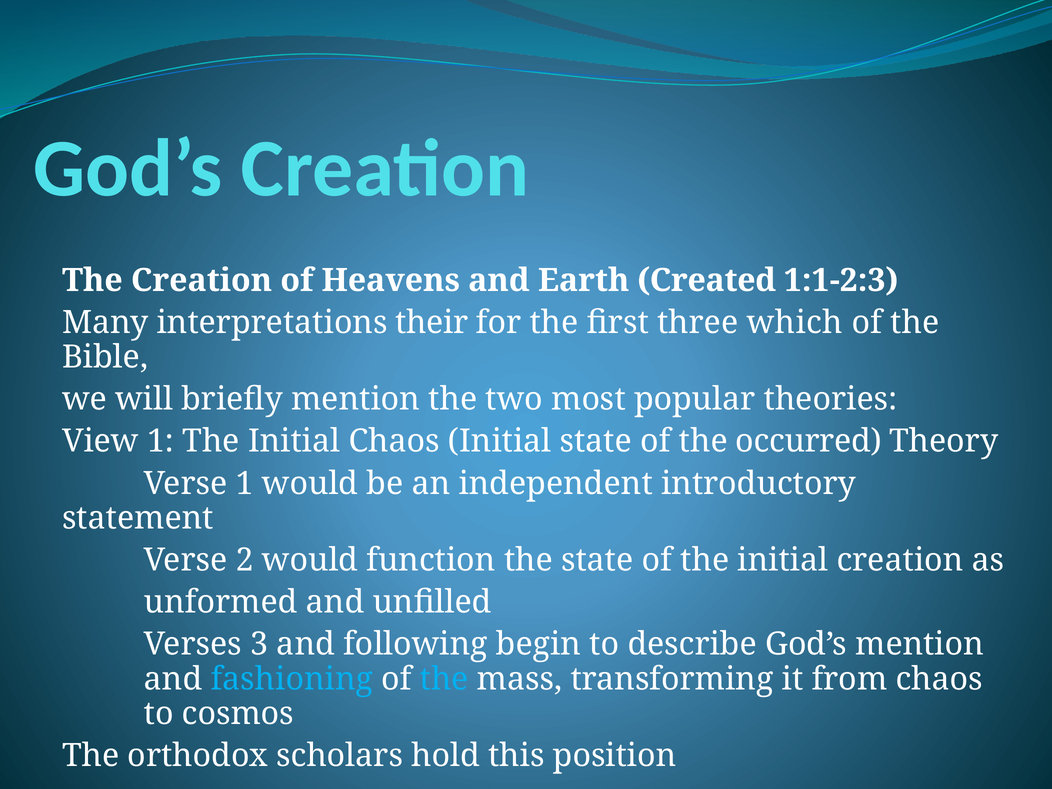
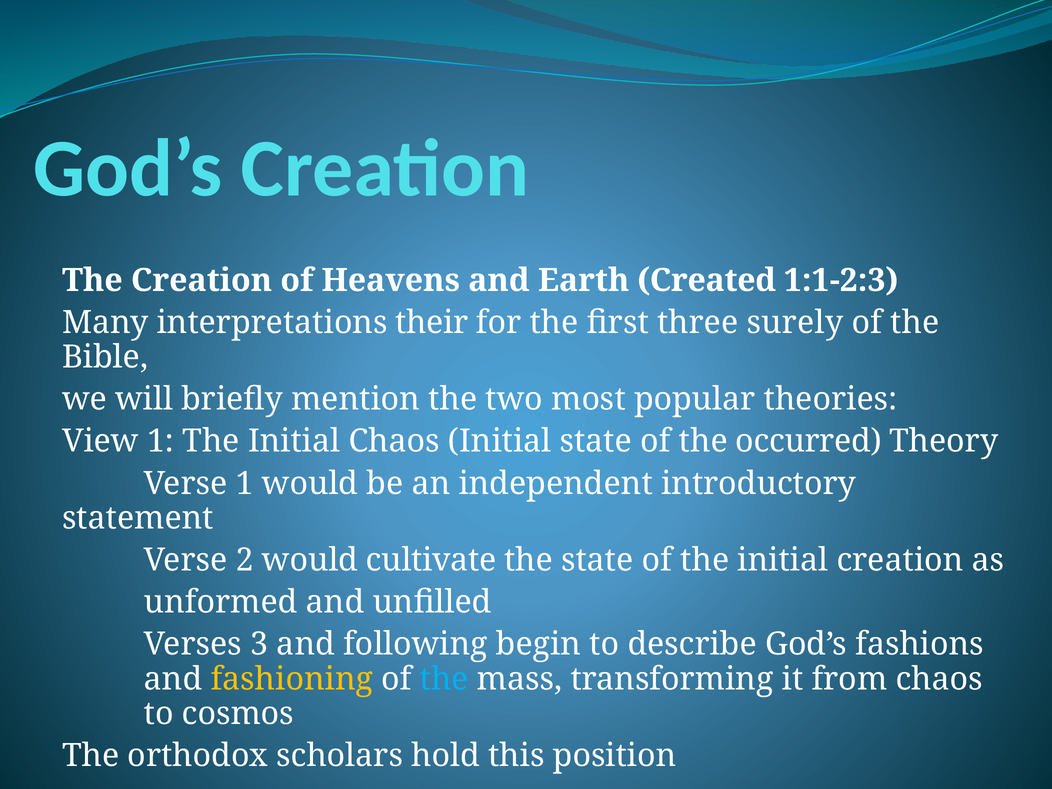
which: which -> surely (795, 322)
function: function -> cultivate (431, 560)
God’s mention: mention -> fashions (920, 644)
fashioning colour: light blue -> yellow (292, 679)
